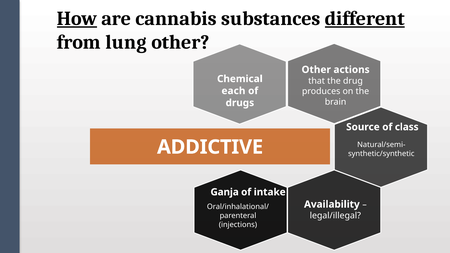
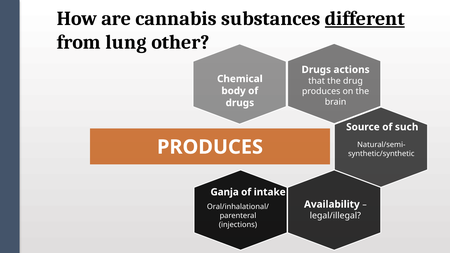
How underline: present -> none (77, 18)
Other: Other -> Drugs (316, 70)
each: each -> body (234, 91)
class: class -> such (407, 127)
ADDICTIVE: ADDICTIVE -> PRODUCES (210, 147)
